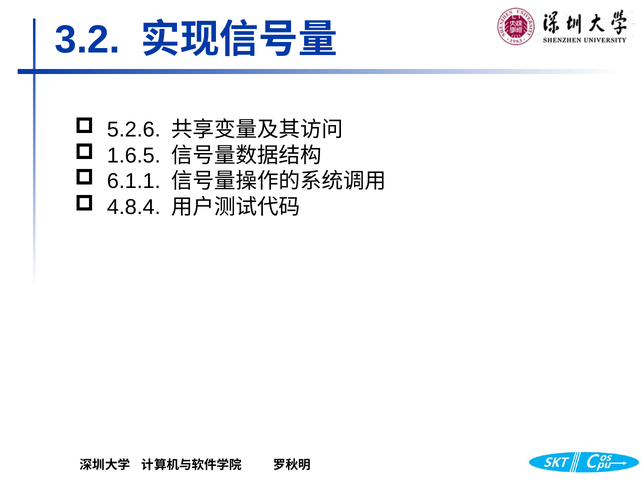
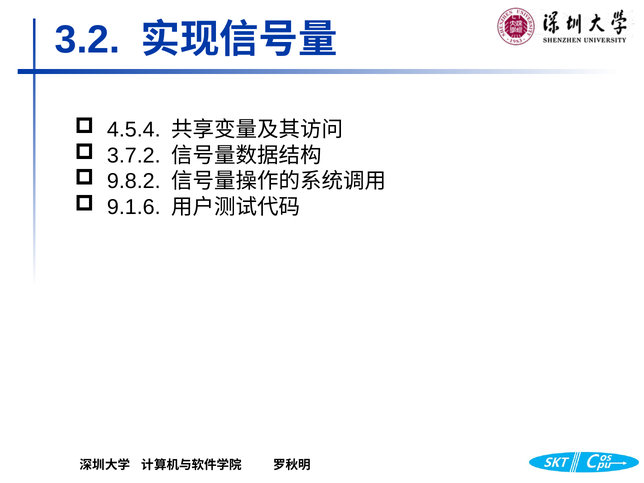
5.2.6: 5.2.6 -> 4.5.4 (134, 130)
1.6.5: 1.6.5 -> 3.7.2 (134, 155)
6.1.1: 6.1.1 -> 9.8.2 (134, 181)
4.8.4: 4.8.4 -> 9.1.6 (134, 207)
